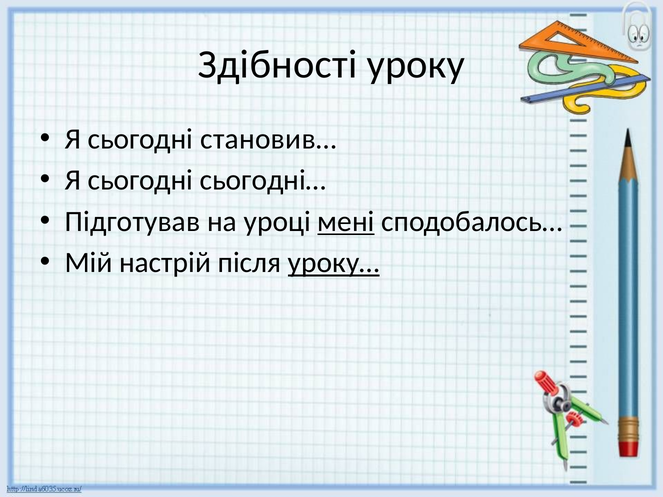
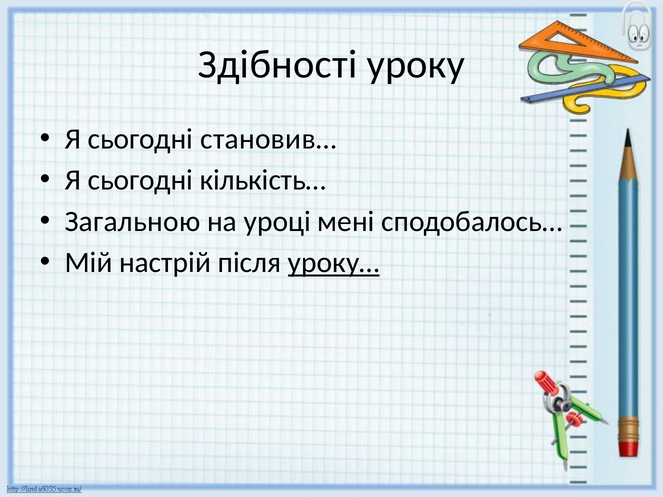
сьогодні…: сьогодні… -> кількість… (263, 180)
Підготував: Підготував -> Загальною (132, 222)
мені underline: present -> none (346, 222)
